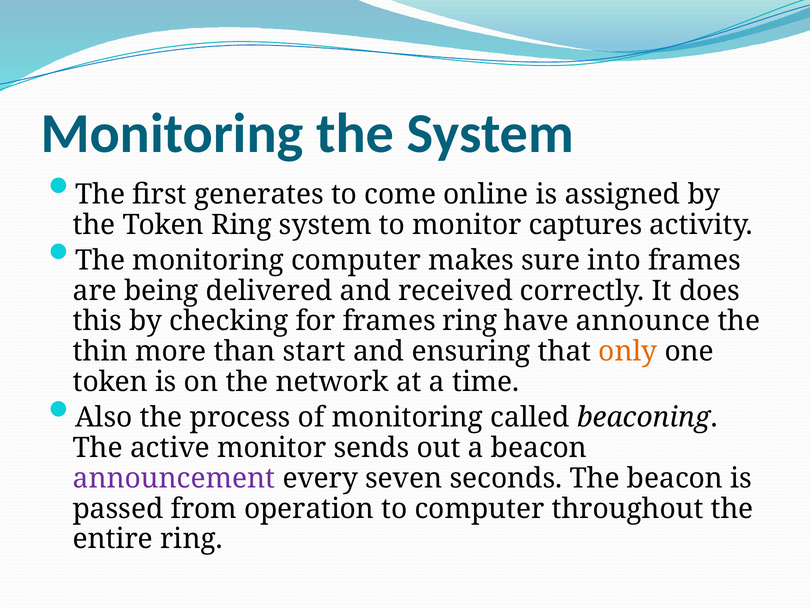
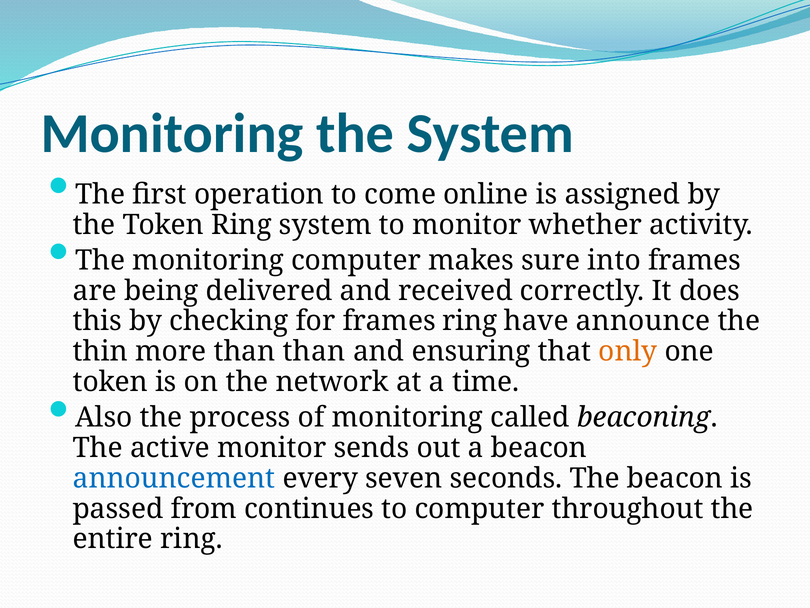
generates: generates -> operation (259, 194)
captures: captures -> whether (585, 225)
than start: start -> than (314, 351)
announcement colour: purple -> blue (174, 478)
operation: operation -> continues (309, 508)
